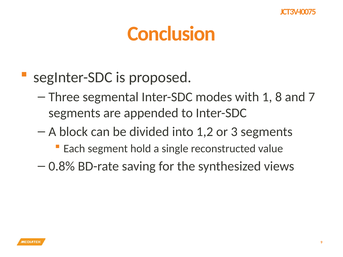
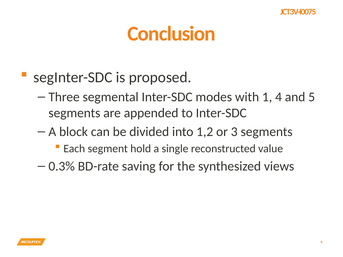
8: 8 -> 4 (279, 97)
7: 7 -> 5 (312, 97)
0.8%: 0.8% -> 0.3% (62, 166)
